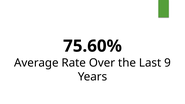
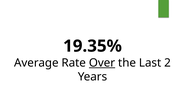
75.60%: 75.60% -> 19.35% (92, 46)
Over underline: none -> present (102, 63)
9: 9 -> 2 (168, 63)
